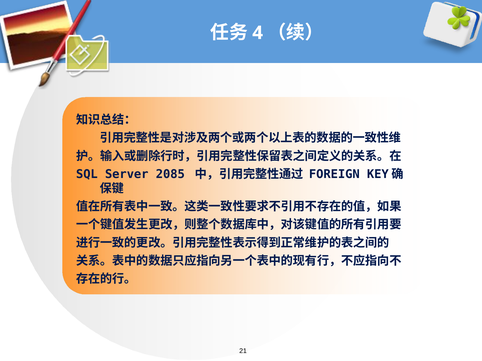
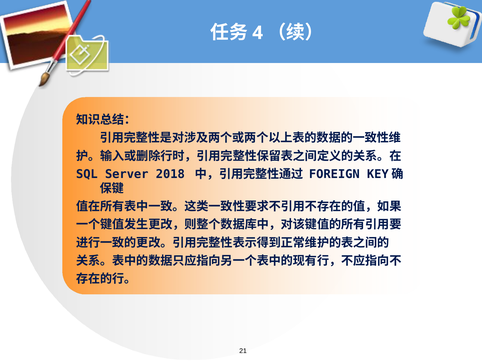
2085: 2085 -> 2018 (170, 174)
